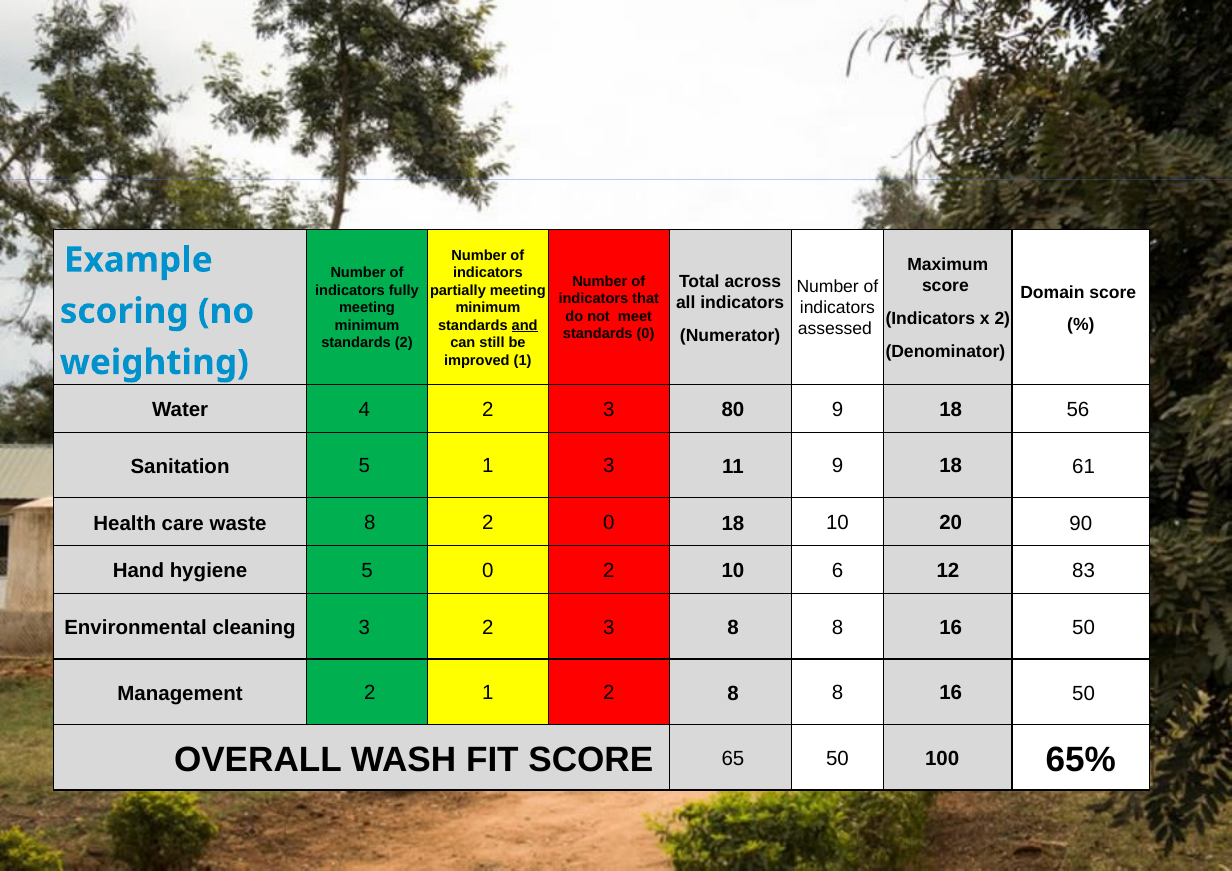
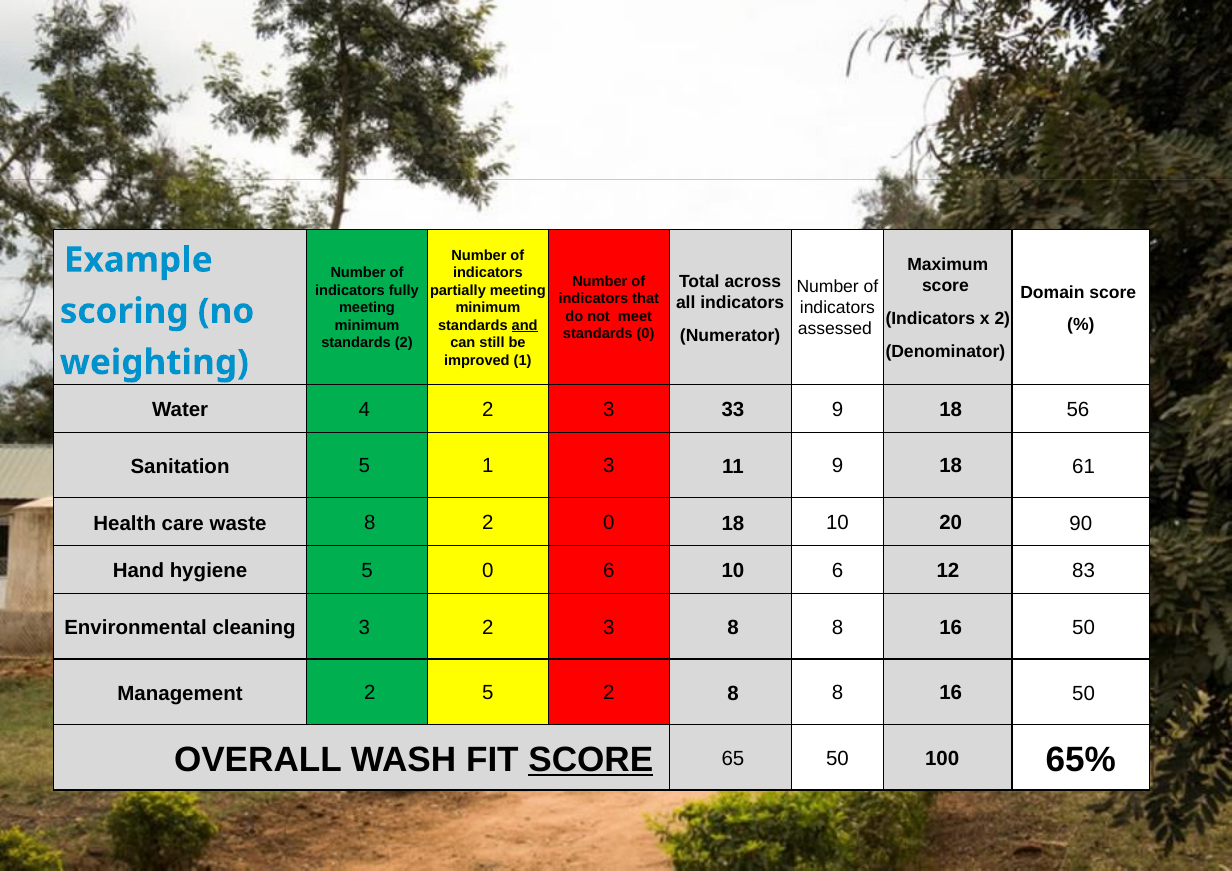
80: 80 -> 33 (733, 410)
0 2: 2 -> 6 (609, 571)
2 1: 1 -> 5 (488, 693)
SCORE underline: none -> present (591, 760)
